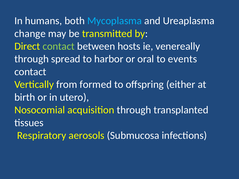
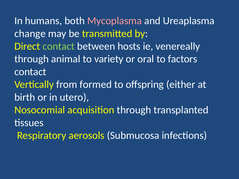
Mycoplasma colour: light blue -> pink (115, 21)
spread: spread -> animal (66, 59)
harbor: harbor -> variety (109, 59)
events: events -> factors (183, 59)
